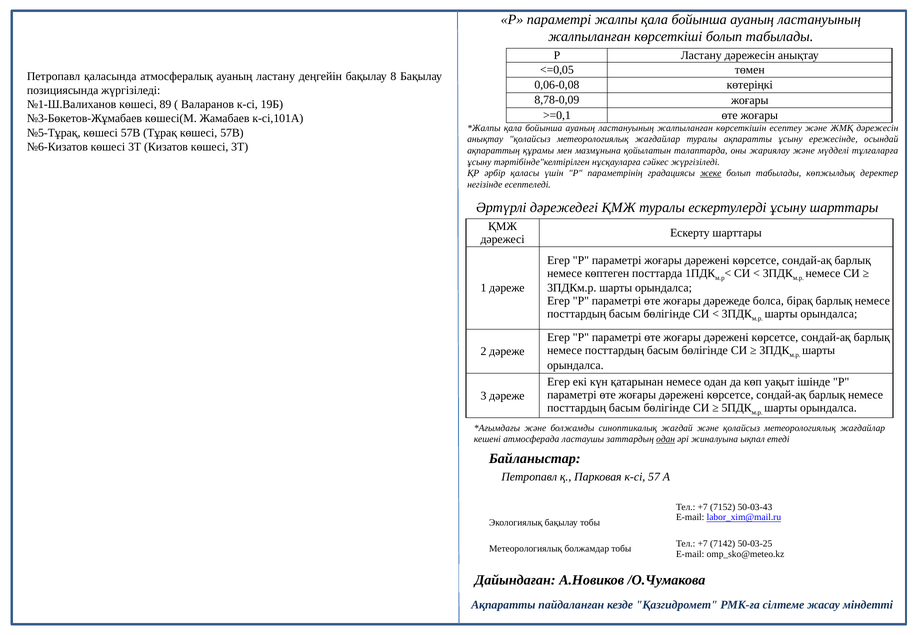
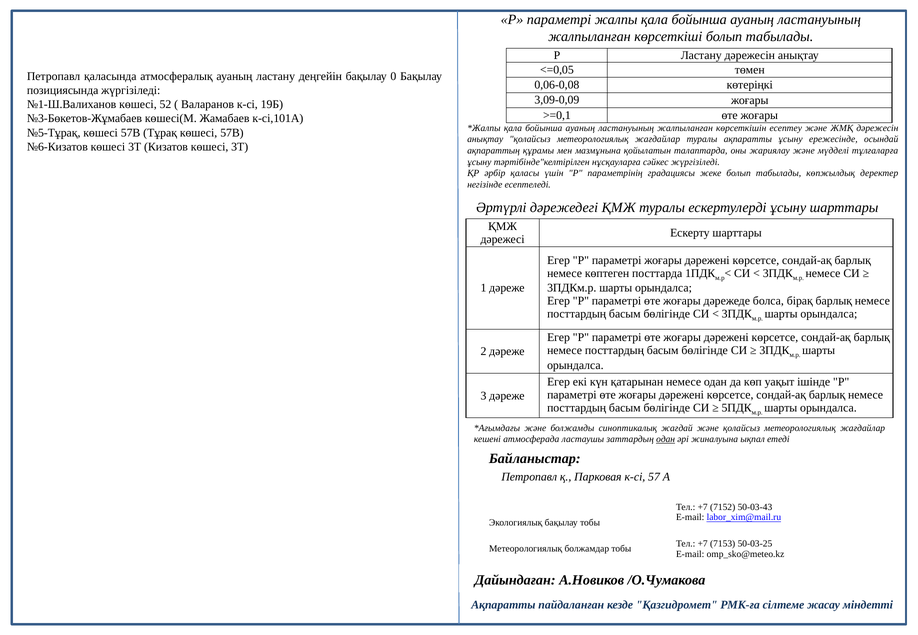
8: 8 -> 0 (393, 76)
8,78-0,09: 8,78-0,09 -> 3,09-0,09 (557, 100)
89: 89 -> 52 (165, 105)
жеке underline: present -> none (711, 173)
7142: 7142 -> 7153 (723, 544)
